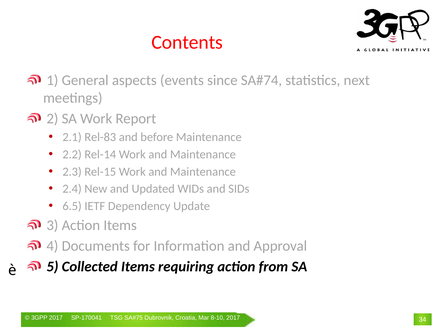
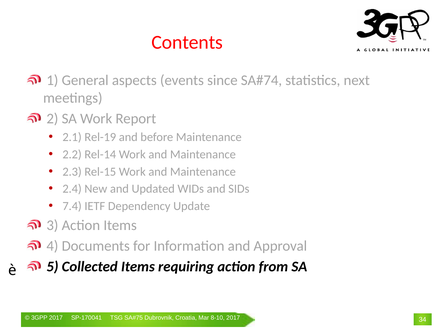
Rel-83: Rel-83 -> Rel-19 (100, 137)
6.5: 6.5 -> 7.4 (72, 206)
